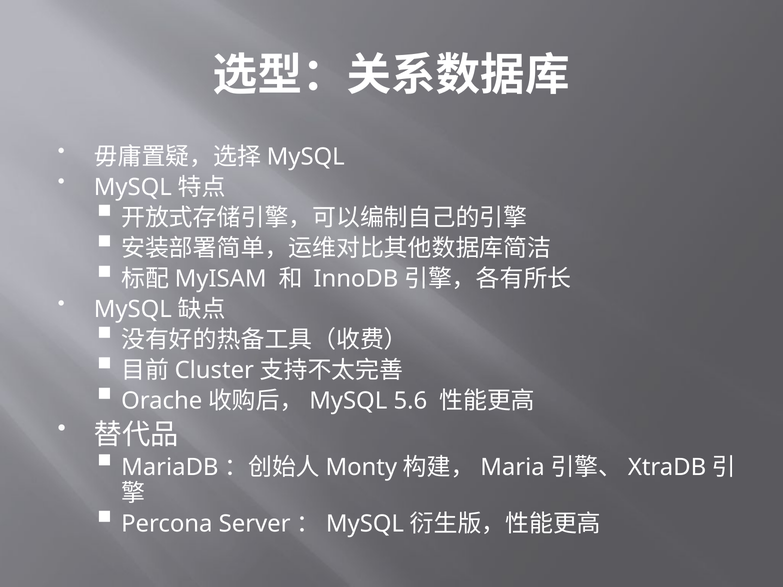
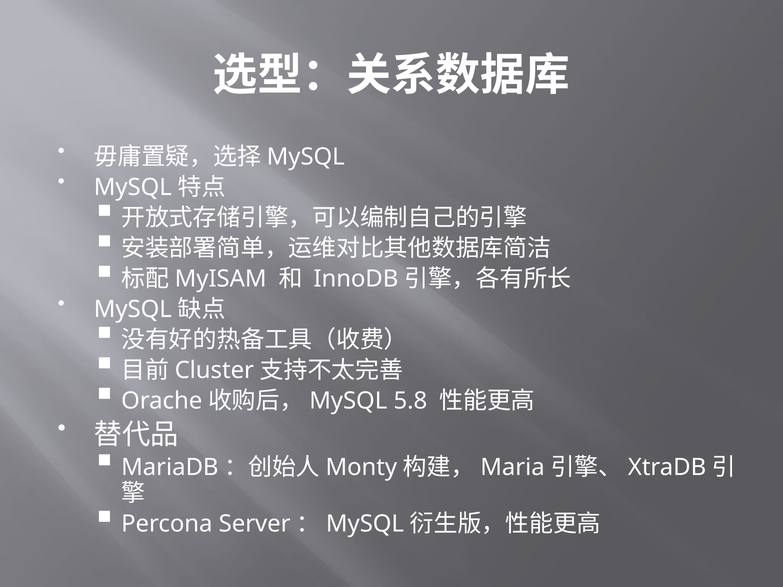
5.6: 5.6 -> 5.8 (410, 401)
